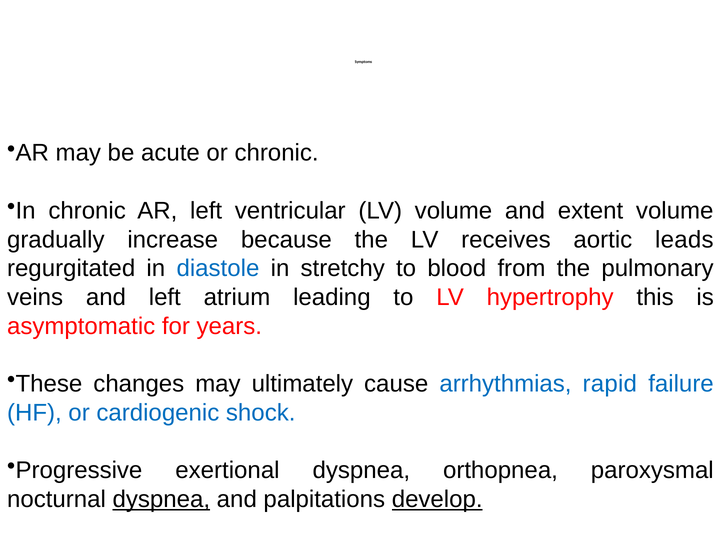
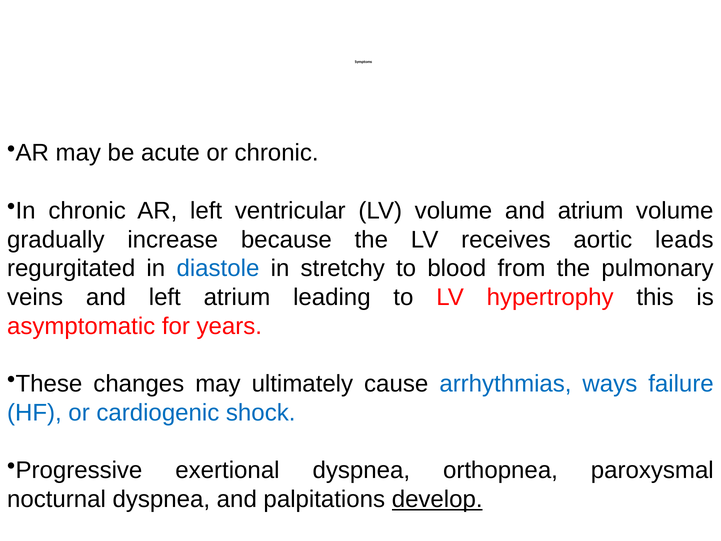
and extent: extent -> atrium (591, 211)
rapid: rapid -> ways (610, 384)
dyspnea underline: present -> none (161, 499)
